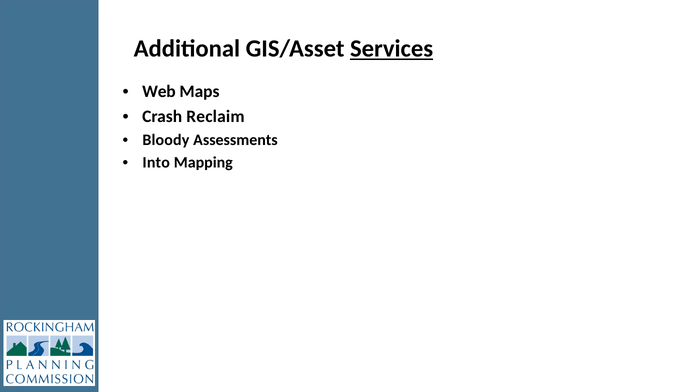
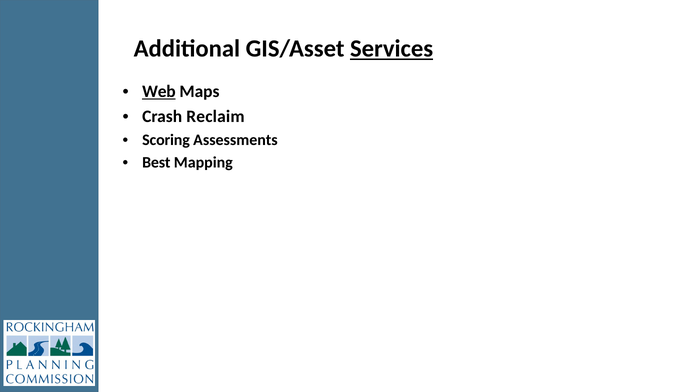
Web underline: none -> present (159, 92)
Bloody: Bloody -> Scoring (166, 140)
Into: Into -> Best (156, 163)
